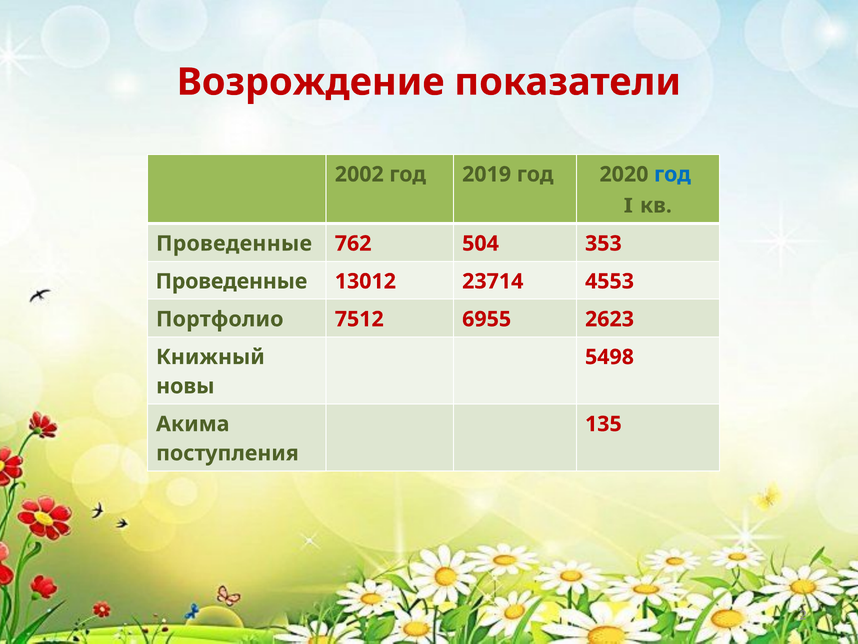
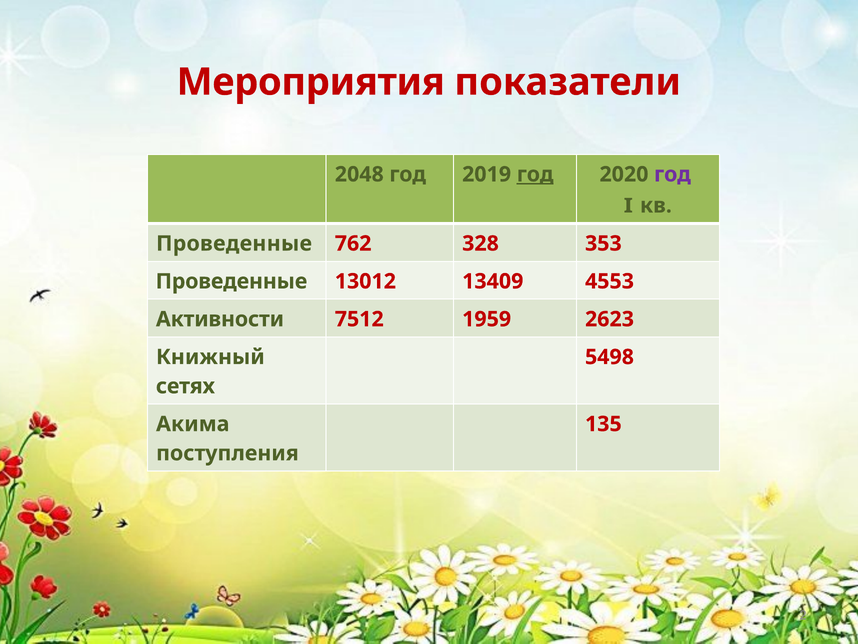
Возрождение: Возрождение -> Мероприятия (311, 82)
2002: 2002 -> 2048 (359, 174)
год underline: none -> present (535, 174)
год colour: blue -> purple (672, 174)
504: 504 -> 328 (481, 243)
23714: 23714 -> 13409 (493, 281)
Портфолио: Портфолио -> Активности (220, 319)
6955: 6955 -> 1959 (487, 319)
новы: новы -> сетях (185, 386)
